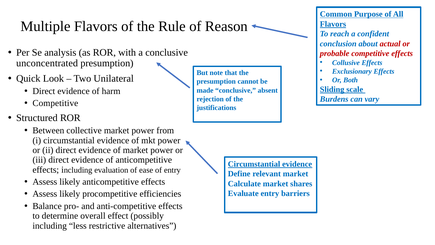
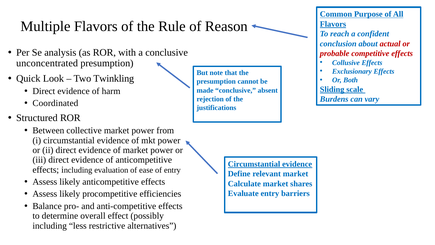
Unilateral: Unilateral -> Twinkling (114, 78)
Competitive: Competitive -> Coordinated (55, 103)
